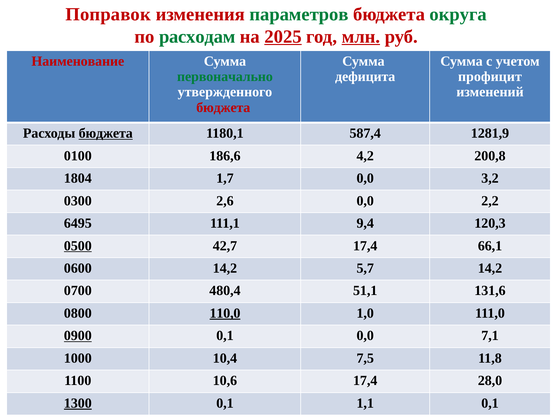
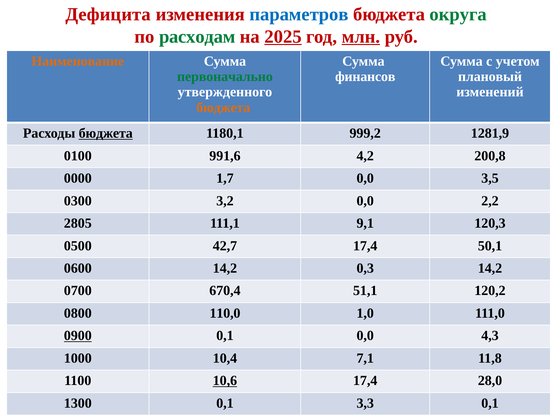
Поправок: Поправок -> Дефицита (108, 14)
параметров colour: green -> blue (299, 14)
Наименование colour: red -> orange (78, 61)
дефицита: дефицита -> финансов (365, 77)
профицит: профицит -> плановый (490, 77)
бюджета colour: red -> orange (223, 107)
587,4: 587,4 -> 999,2 (365, 133)
186,6: 186,6 -> 991,6 (225, 156)
1804: 1804 -> 0000 (78, 178)
3,2: 3,2 -> 3,5 (490, 178)
2,6: 2,6 -> 3,2 (225, 201)
6495: 6495 -> 2805 (78, 223)
9,4: 9,4 -> 9,1 (365, 223)
0500 underline: present -> none (78, 246)
66,1: 66,1 -> 50,1 (490, 246)
5,7: 5,7 -> 0,3 (365, 268)
480,4: 480,4 -> 670,4 (225, 291)
131,6: 131,6 -> 120,2 (490, 291)
110,0 underline: present -> none (225, 313)
7,1: 7,1 -> 4,3 (490, 336)
7,5: 7,5 -> 7,1 (365, 358)
10,6 underline: none -> present (225, 380)
1300 underline: present -> none (78, 403)
1,1: 1,1 -> 3,3 (365, 403)
